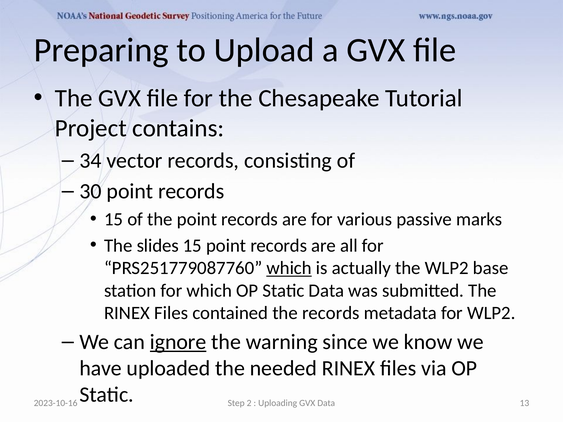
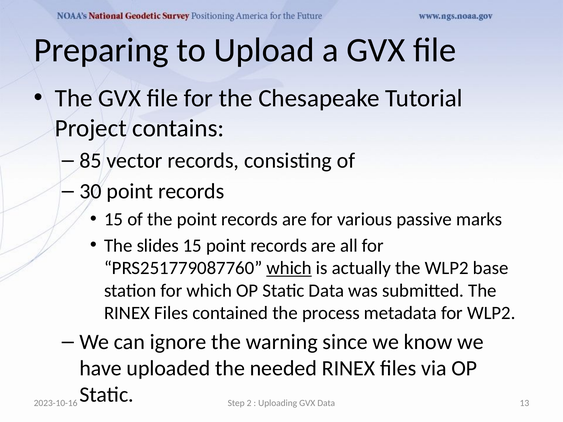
34: 34 -> 85 (91, 161)
the records: records -> process (331, 313)
ignore underline: present -> none (178, 342)
